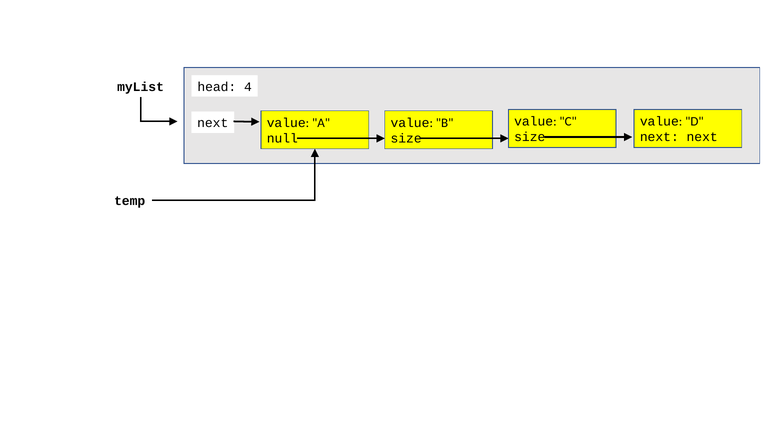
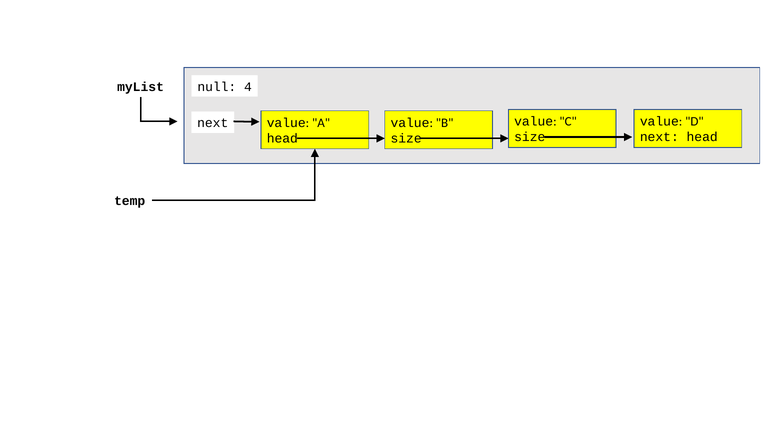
head: head -> null (217, 87)
next next: next -> head (702, 137)
null: null -> head (282, 139)
